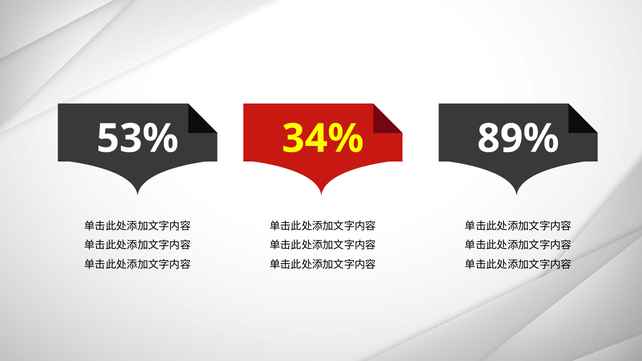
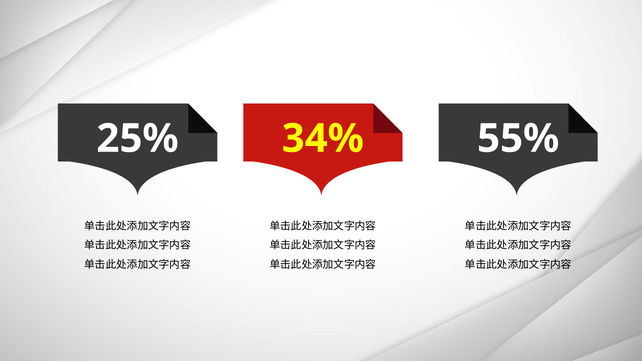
53%: 53% -> 25% (138, 139)
89%: 89% -> 55% (518, 139)
